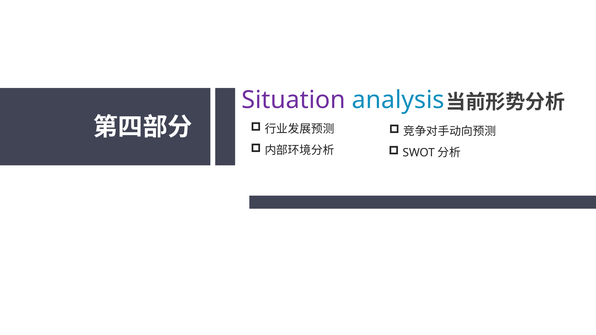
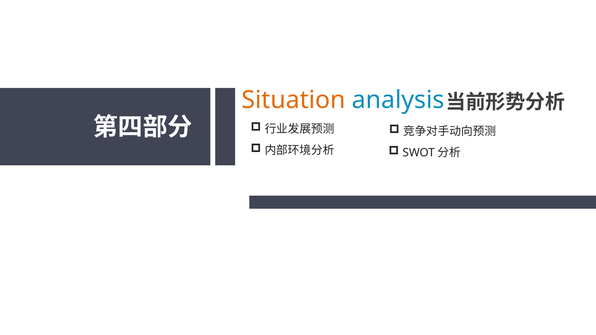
Situation colour: purple -> orange (294, 100)
